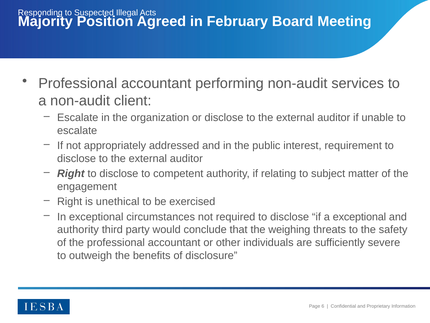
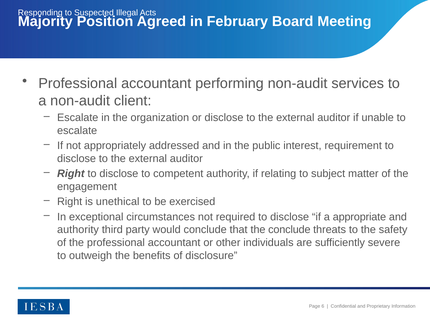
a exceptional: exceptional -> appropriate (359, 216)
the weighing: weighing -> conclude (289, 229)
